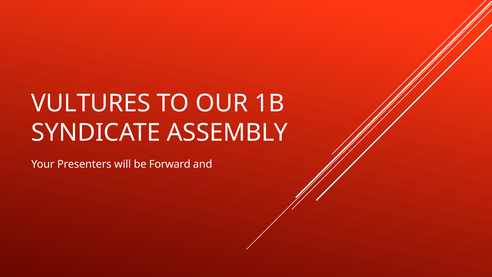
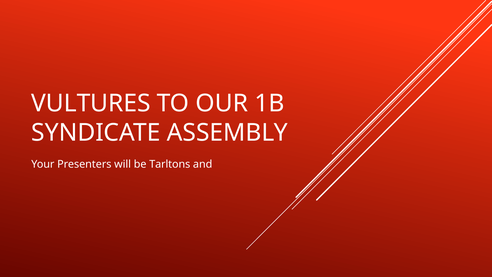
Forward: Forward -> Tarltons (170, 164)
